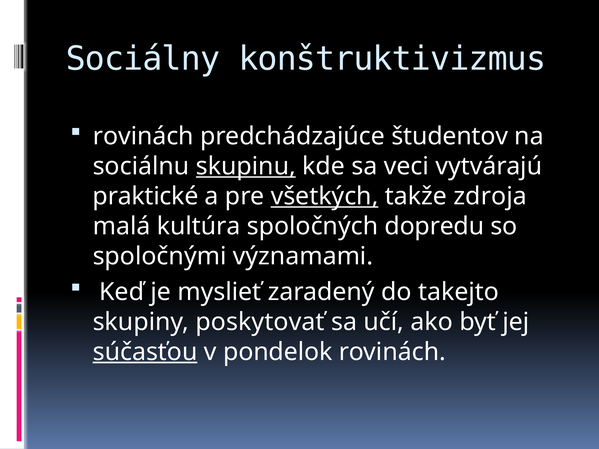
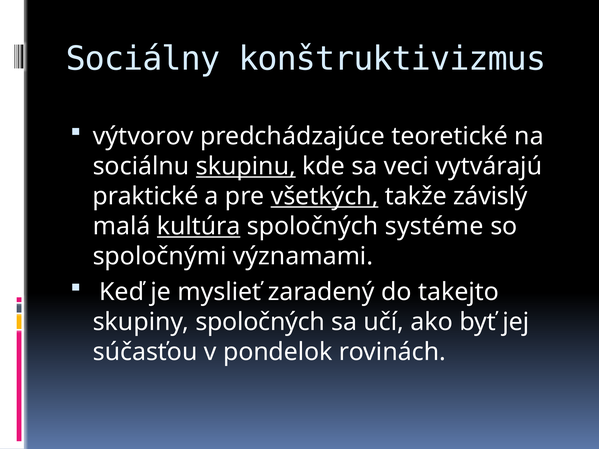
rovinách: rovinách -> výtvorov (143, 136)
študentov: študentov -> teoretické (450, 136)
zdroja: zdroja -> závislý (490, 196)
kultúra underline: none -> present (199, 226)
dopredu: dopredu -> systéme (434, 226)
skupiny poskytovať: poskytovať -> spoločných (260, 322)
súčasťou underline: present -> none (145, 352)
